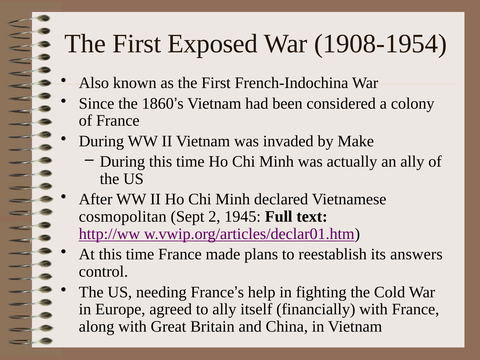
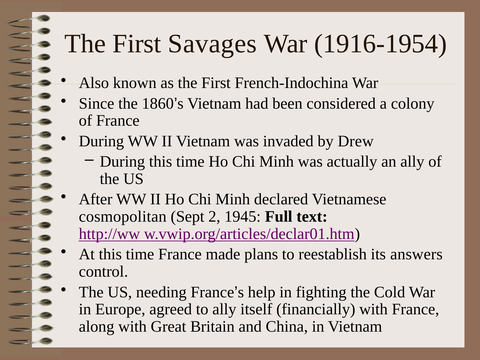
Exposed: Exposed -> Savages (212, 44)
1908-1954: 1908-1954 -> 1916-1954 (381, 44)
Make: Make -> Drew (356, 141)
